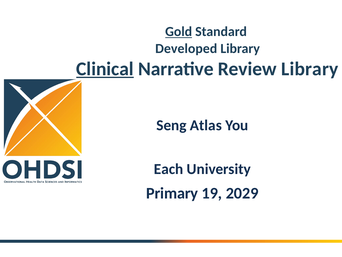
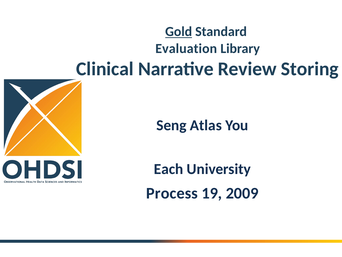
Developed: Developed -> Evaluation (186, 48)
Clinical underline: present -> none (105, 69)
Review Library: Library -> Storing (310, 69)
Primary: Primary -> Process (172, 193)
2029: 2029 -> 2009 (242, 193)
